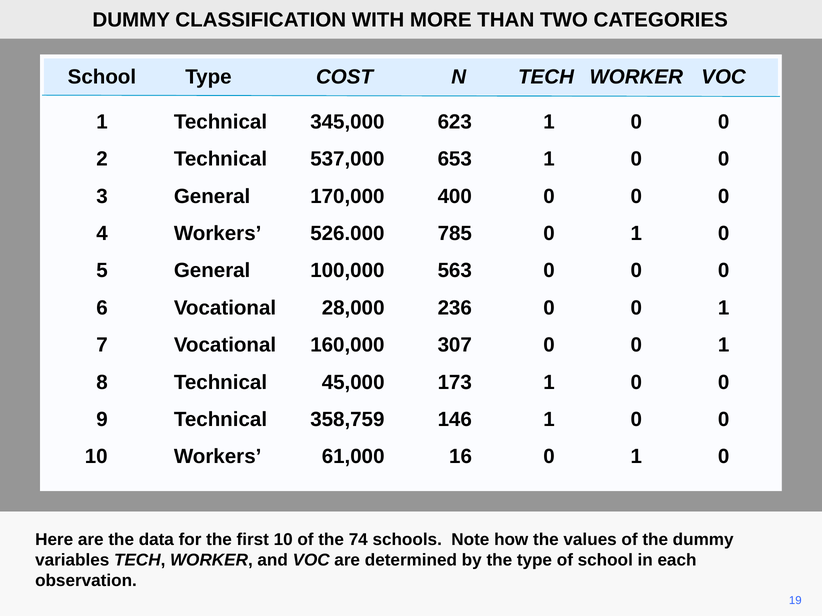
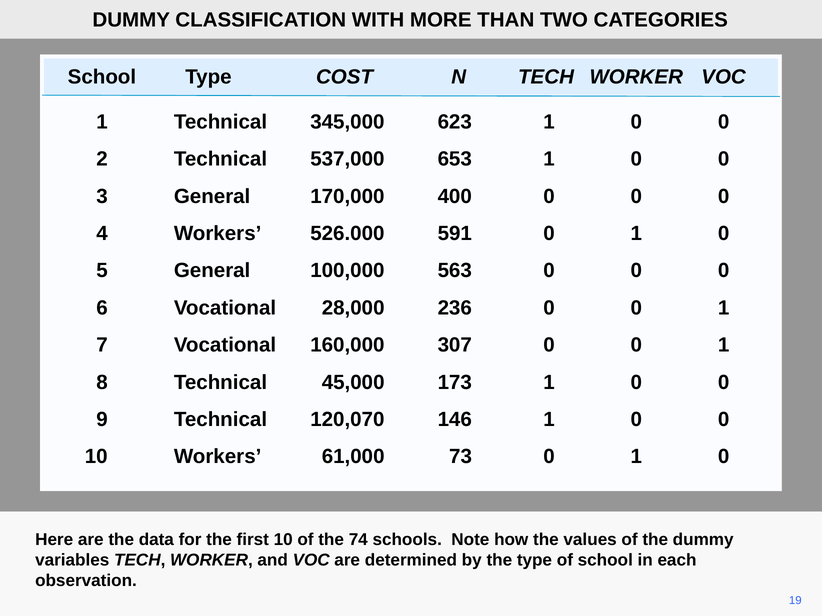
785: 785 -> 591 (455, 234)
358,759: 358,759 -> 120,070 (347, 420)
16: 16 -> 73 (461, 457)
